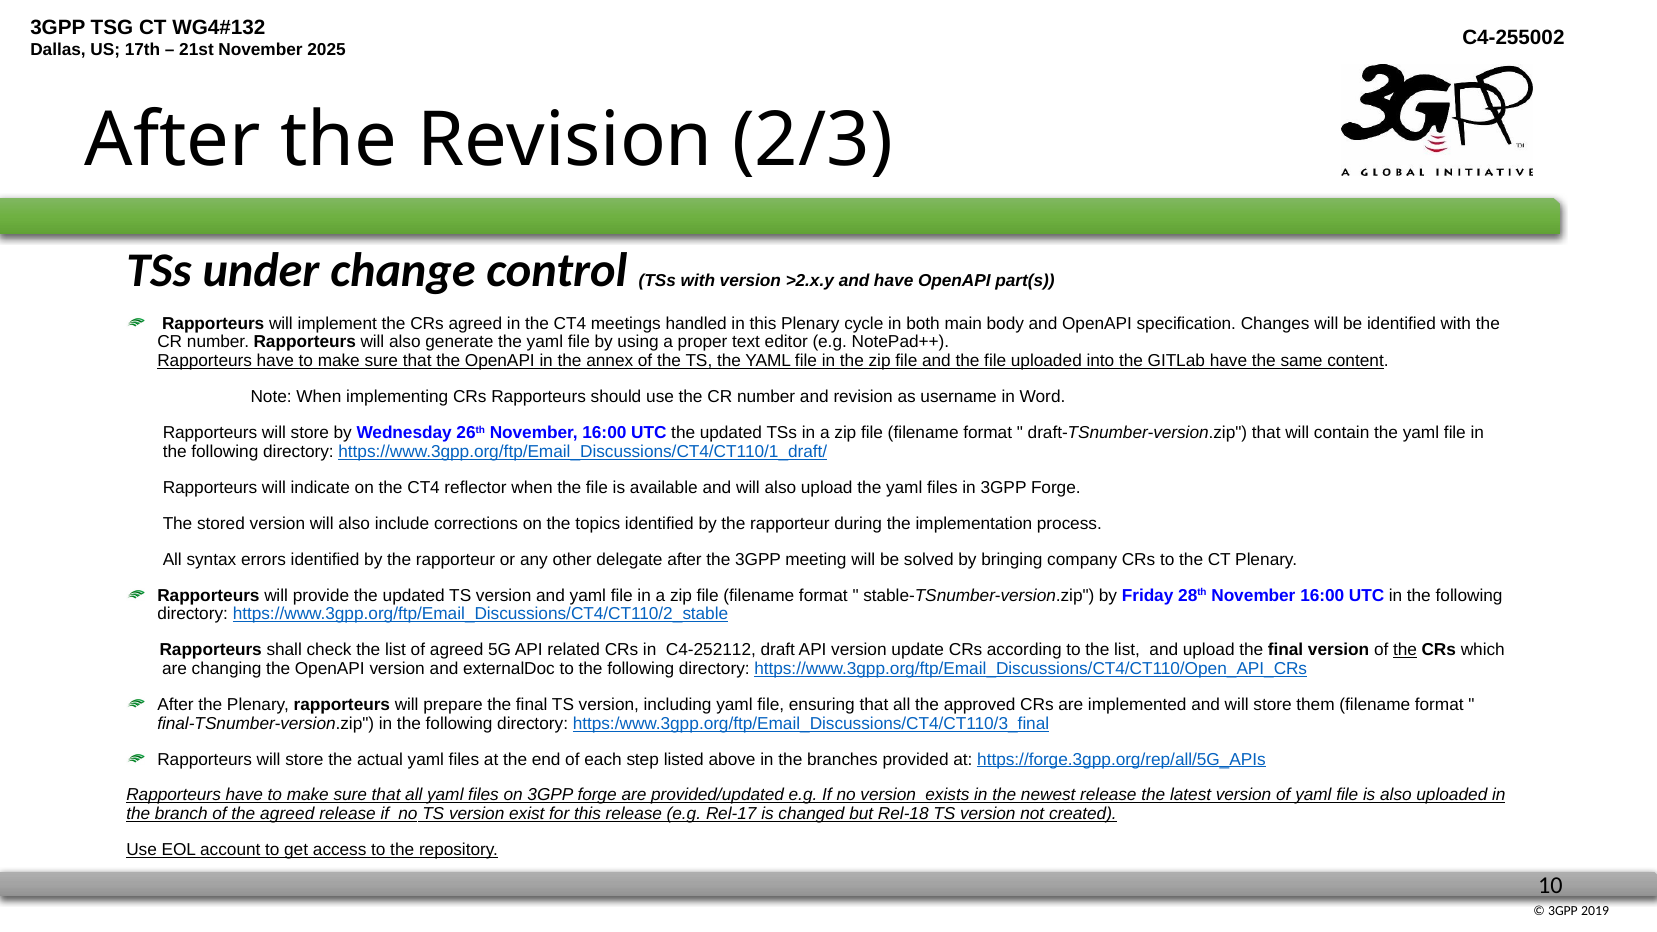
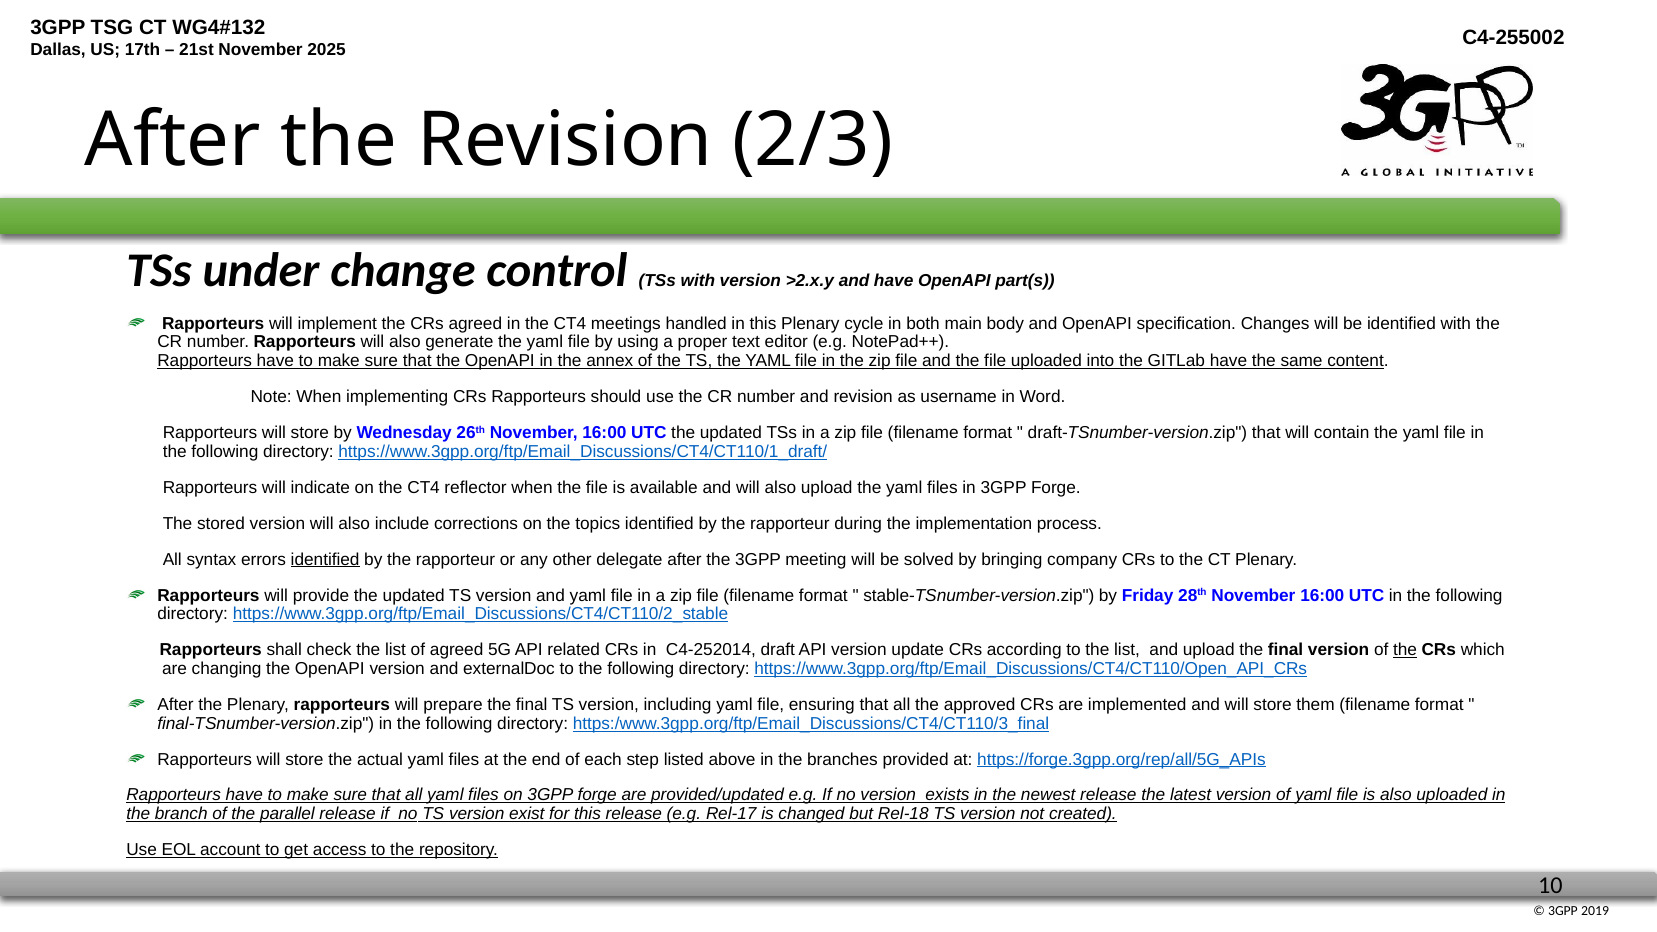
identified underline: none -> present (325, 559)
C4-252112: C4-252112 -> C4-252014 (711, 650)
the agreed: agreed -> parallel (287, 814)
